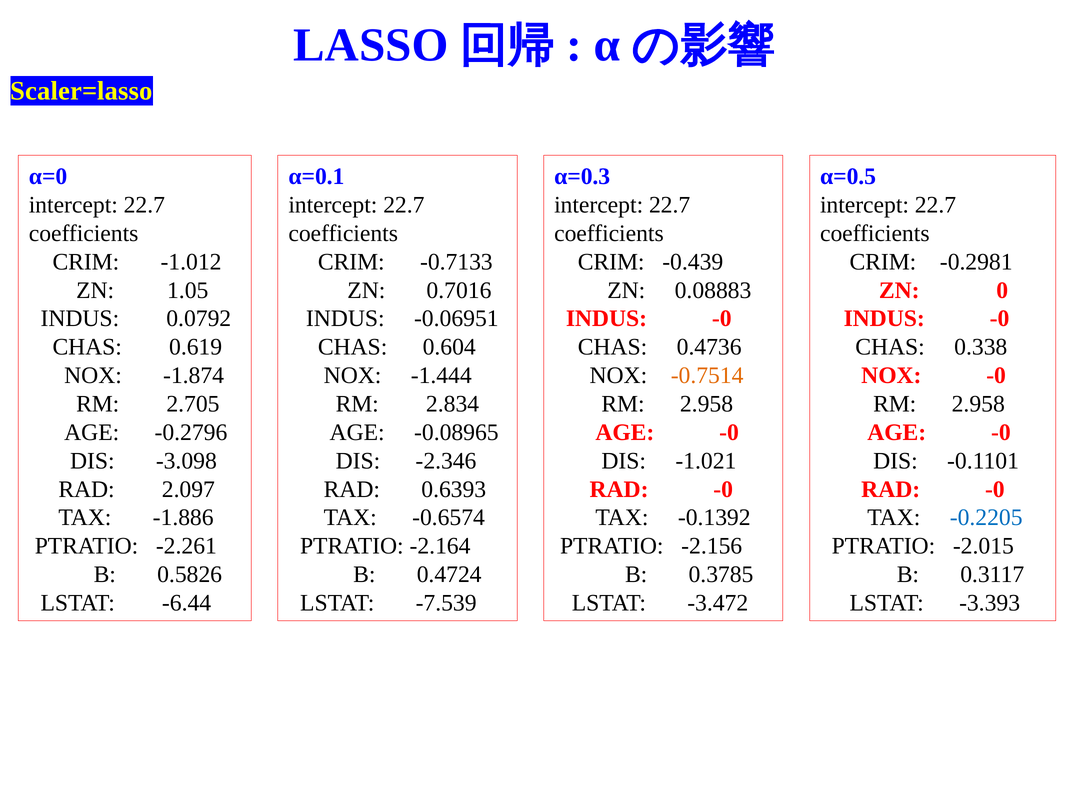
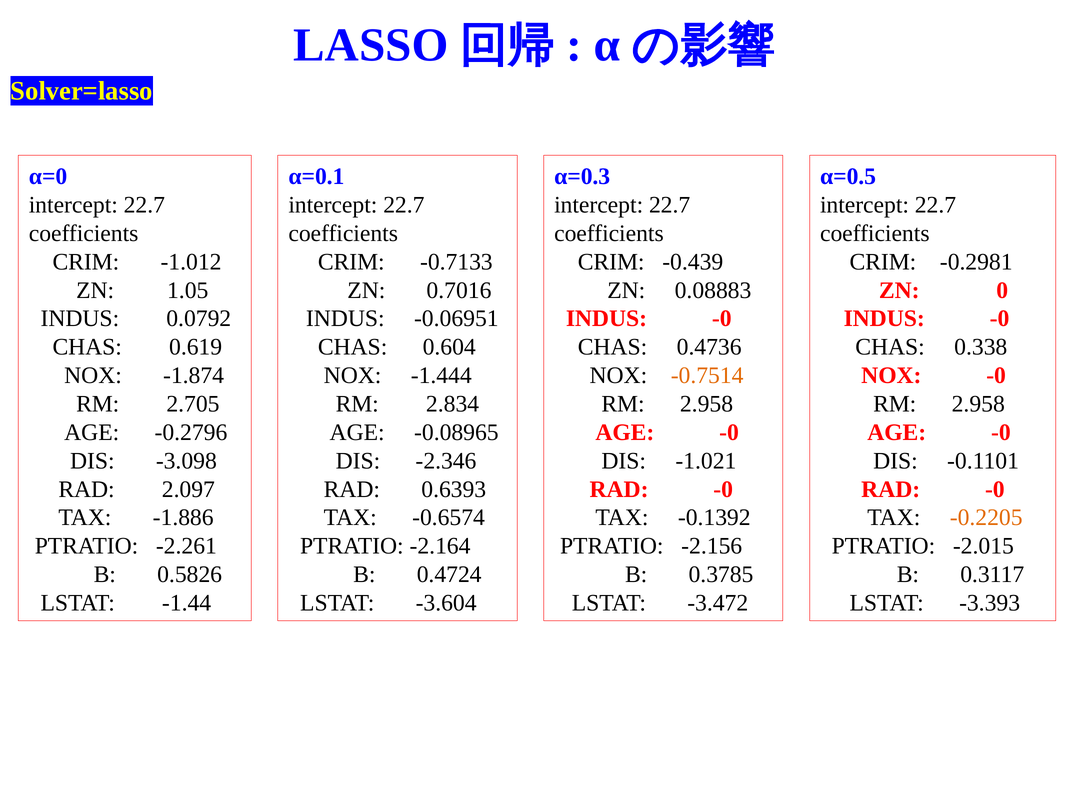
Scaler=lasso: Scaler=lasso -> Solver=lasso (82, 91)
-0.2205 colour: blue -> orange (986, 517)
-6.44: -6.44 -> -1.44 (187, 603)
-7.539: -7.539 -> -3.604 (446, 603)
